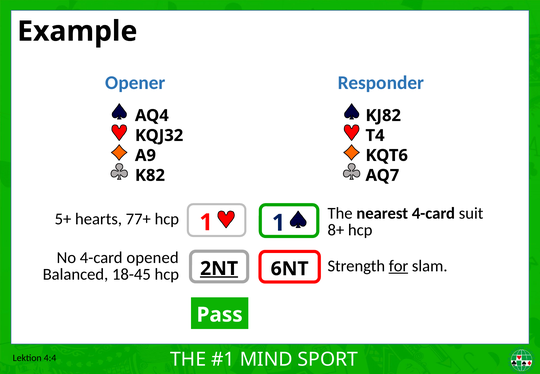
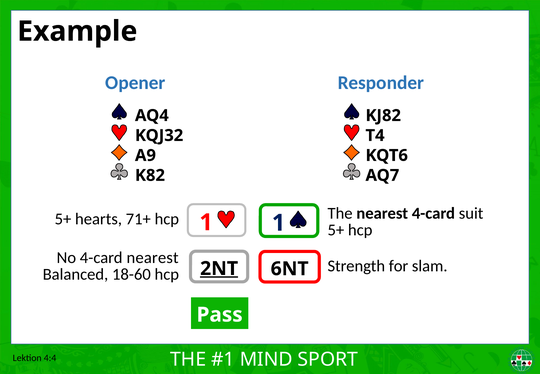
77+: 77+ -> 71+ (138, 219)
8+: 8+ -> 5+ (336, 230)
4-card opened: opened -> nearest (153, 258)
18-45: 18-45 -> 18-60 (131, 274)
for underline: present -> none (399, 266)
